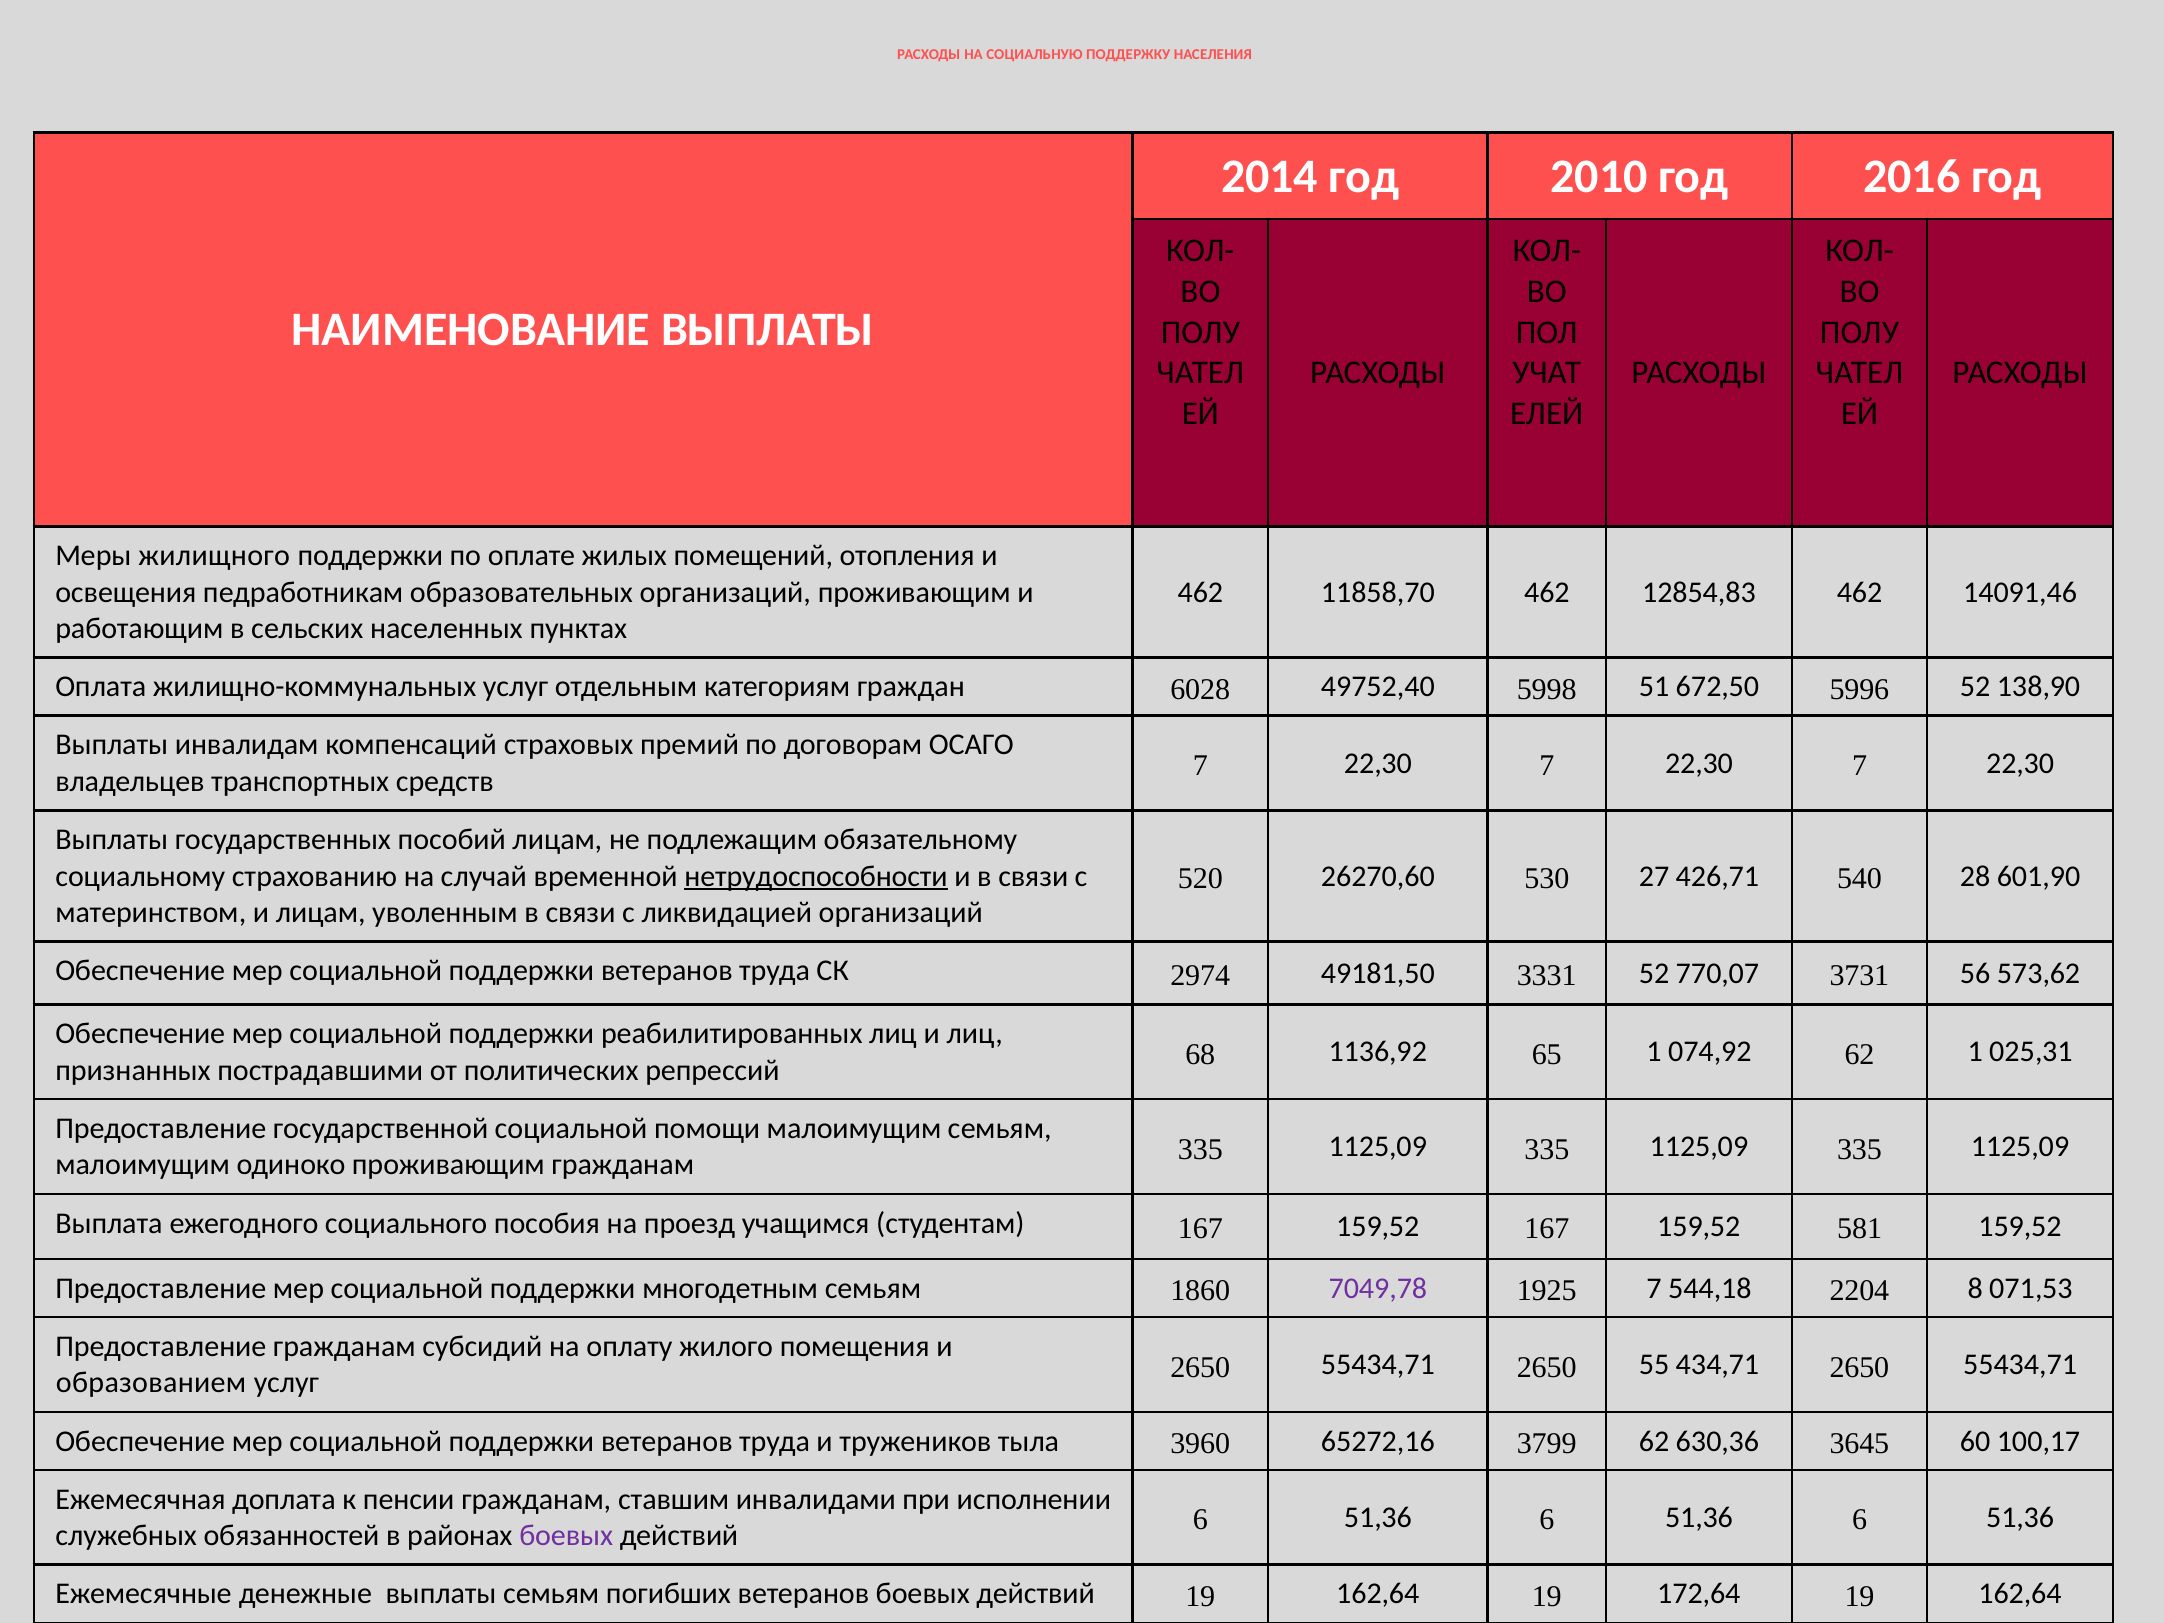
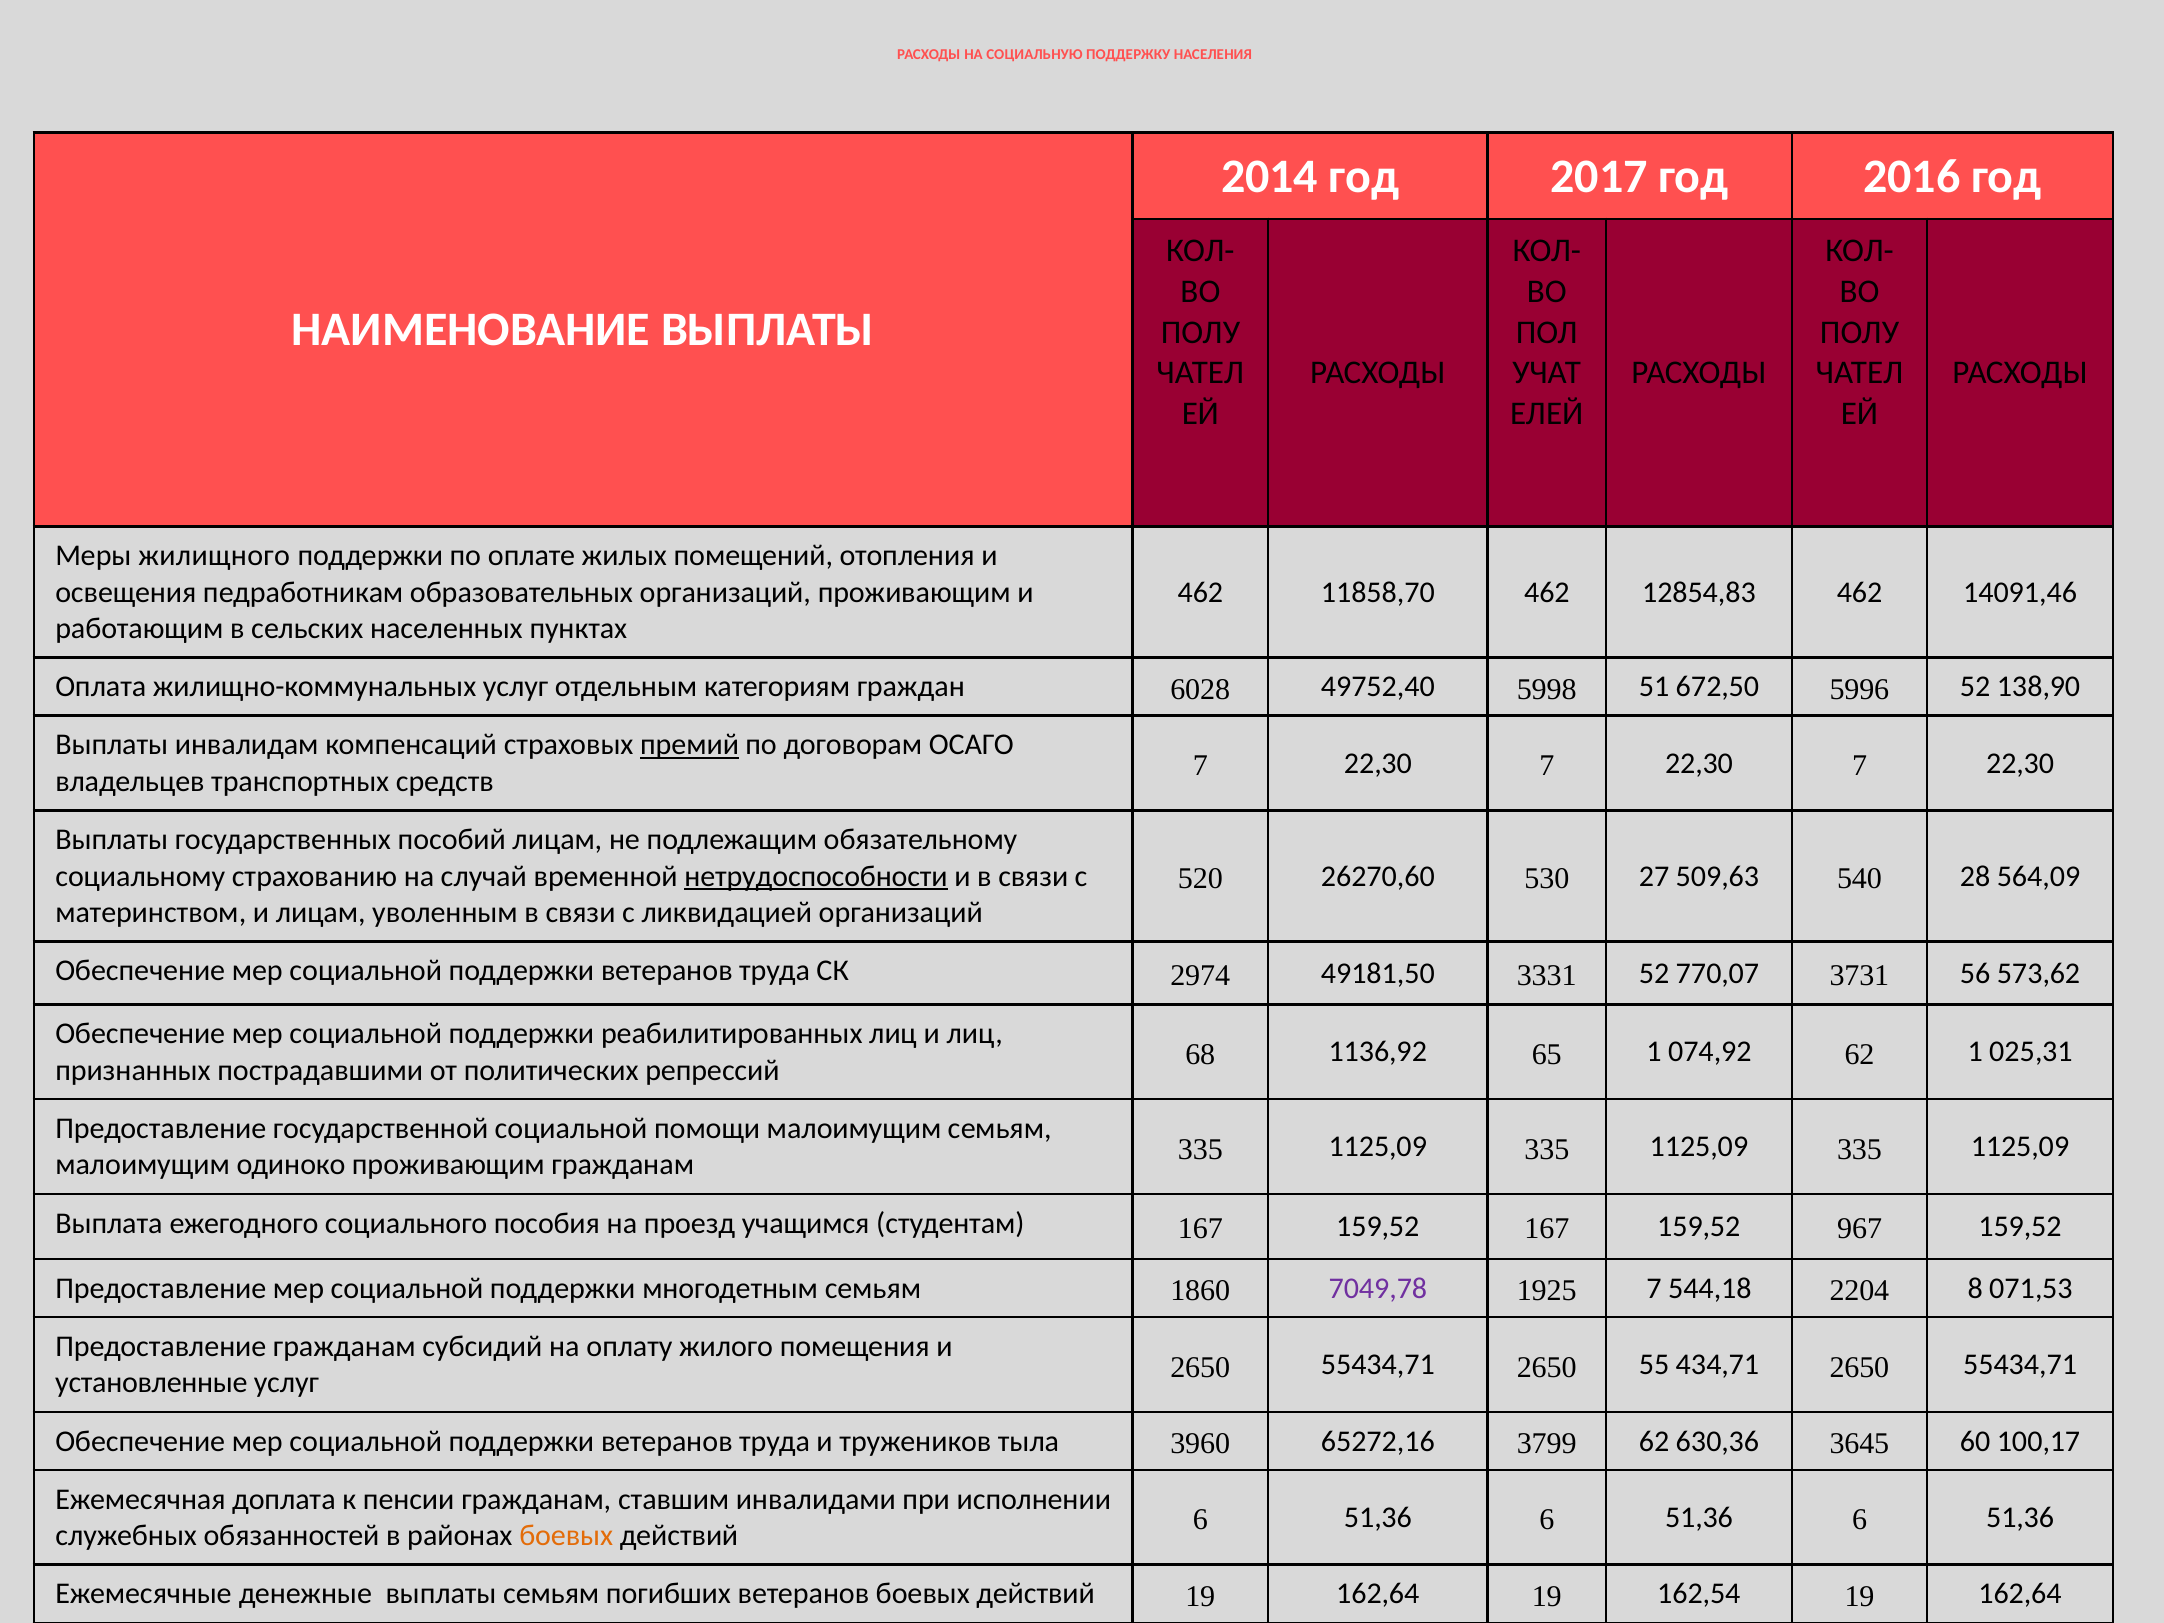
2010: 2010 -> 2017 (1599, 176)
премий underline: none -> present (690, 745)
426,71: 426,71 -> 509,63 (1717, 876)
601,90: 601,90 -> 564,09 (2039, 876)
581: 581 -> 967 (1860, 1229)
образованием: образованием -> установленные (151, 1383)
боевых colour: purple -> orange (566, 1536)
172,64: 172,64 -> 162,54 (1699, 1594)
